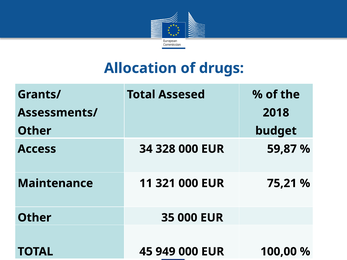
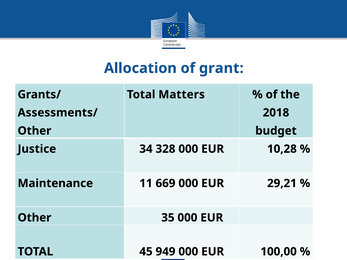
drugs: drugs -> grant (221, 68)
Assesed: Assesed -> Matters (182, 95)
Access: Access -> Justice (37, 149)
59,87: 59,87 -> 10,28 (282, 149)
321: 321 -> 669 (165, 183)
75,21: 75,21 -> 29,21 (282, 183)
